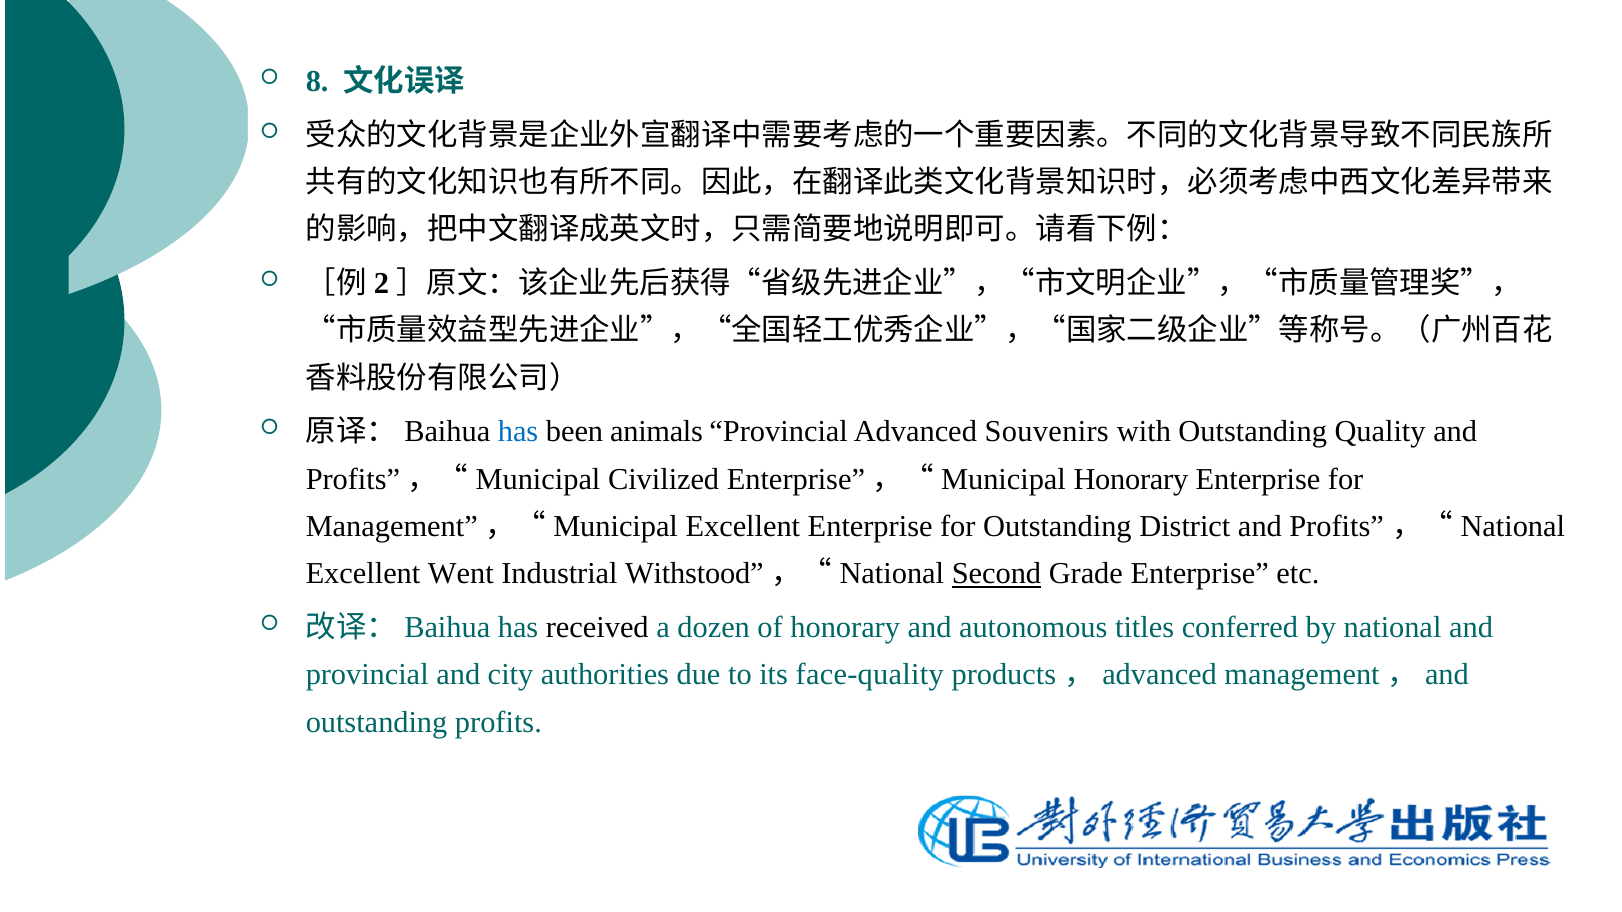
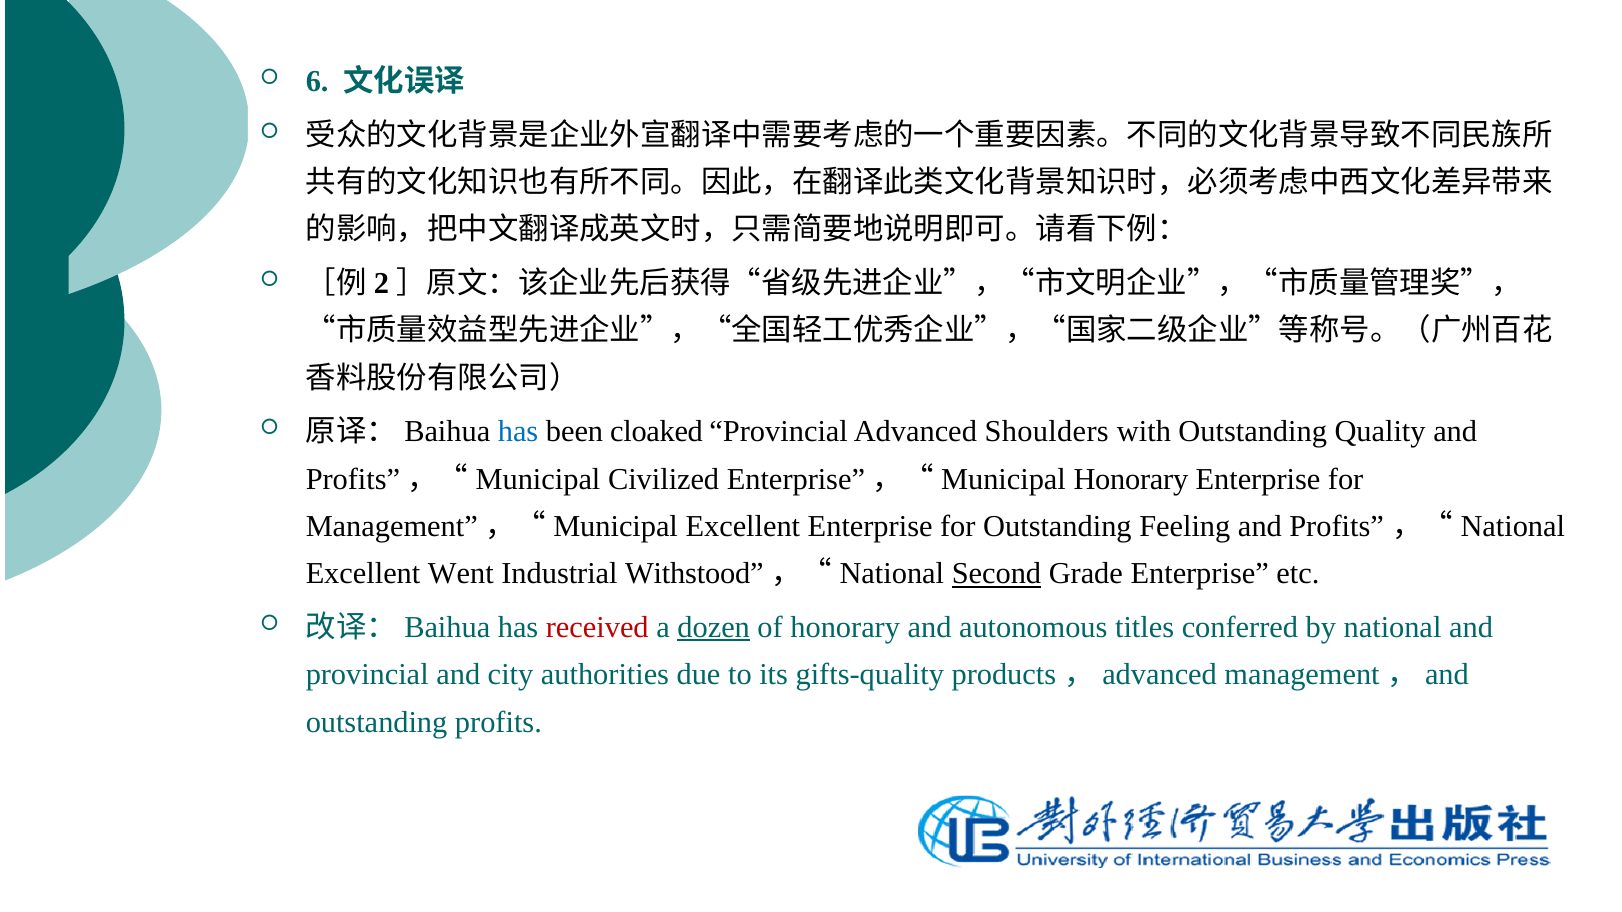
8: 8 -> 6 (317, 82)
animals: animals -> cloaked (657, 432)
Souvenirs: Souvenirs -> Shoulders (1047, 432)
District: District -> Feeling (1185, 527)
received colour: black -> red (597, 628)
dozen underline: none -> present (714, 628)
face-quality: face-quality -> gifts-quality (870, 675)
